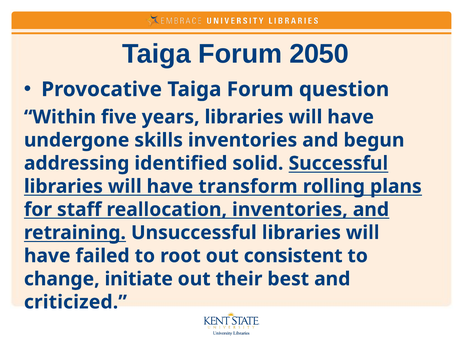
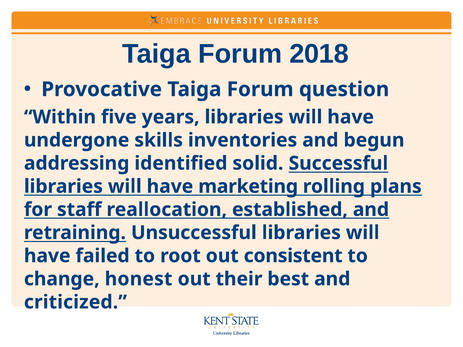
2050: 2050 -> 2018 (319, 54)
transform: transform -> marketing (248, 187)
reallocation inventories: inventories -> established (290, 210)
initiate: initiate -> honest (139, 279)
